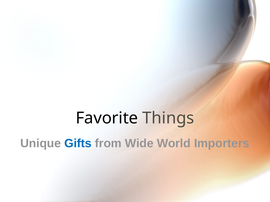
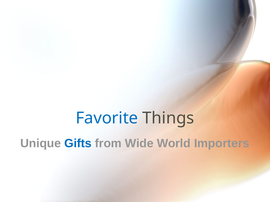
Favorite colour: black -> blue (107, 118)
